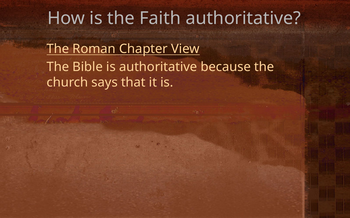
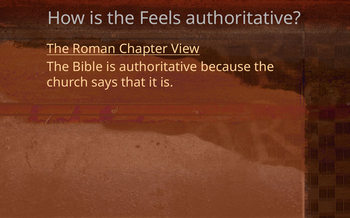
Faith: Faith -> Feels (160, 18)
